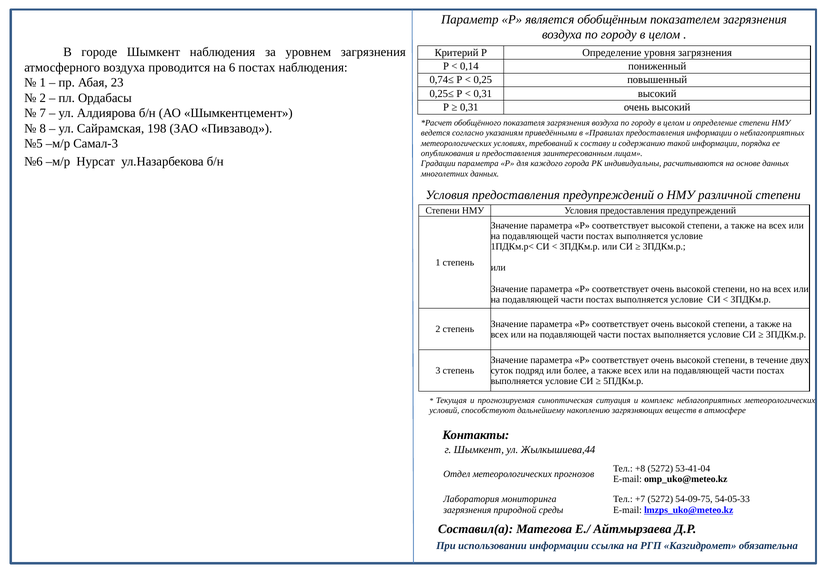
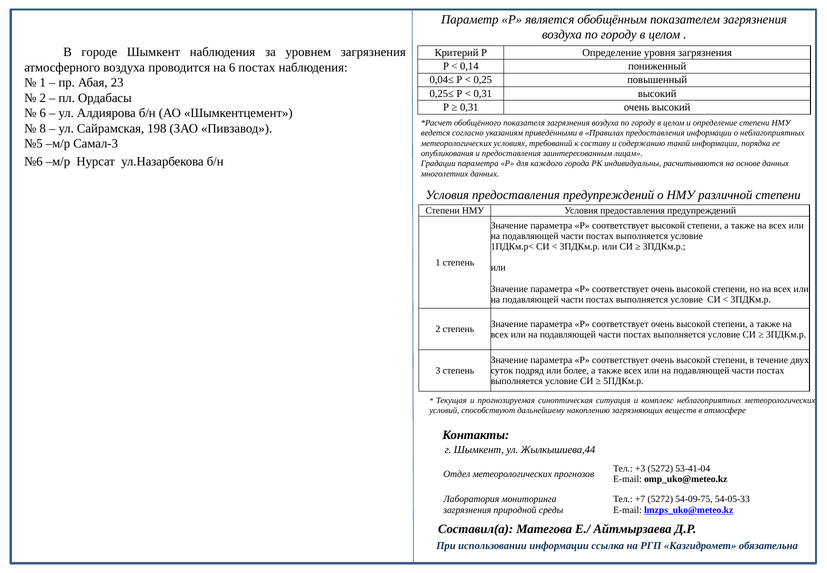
0,74≤: 0,74≤ -> 0,04≤ (442, 80)
7: 7 -> 6 (43, 113)
+8: +8 -> +3 (640, 468)
